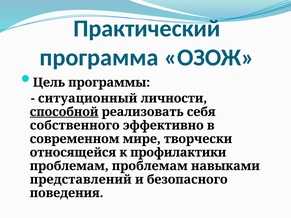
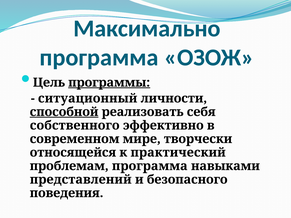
Практический: Практический -> Максимально (147, 29)
программы underline: none -> present (109, 83)
профилактики: профилактики -> практический (178, 153)
проблемам проблемам: проблемам -> программа (150, 166)
